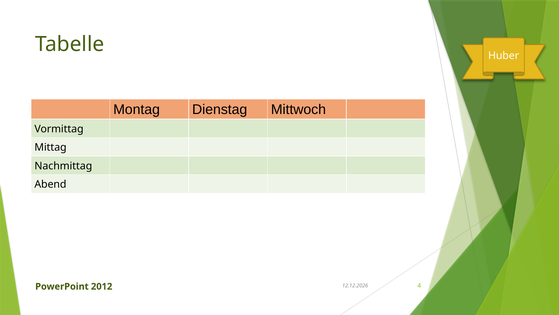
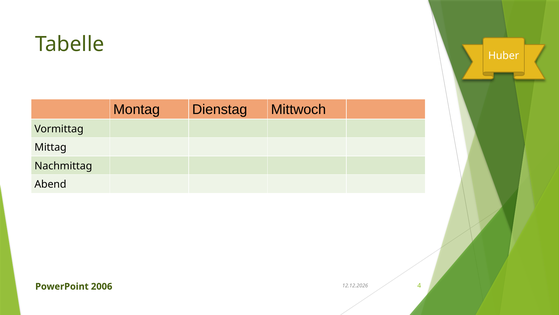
2012: 2012 -> 2006 (102, 286)
